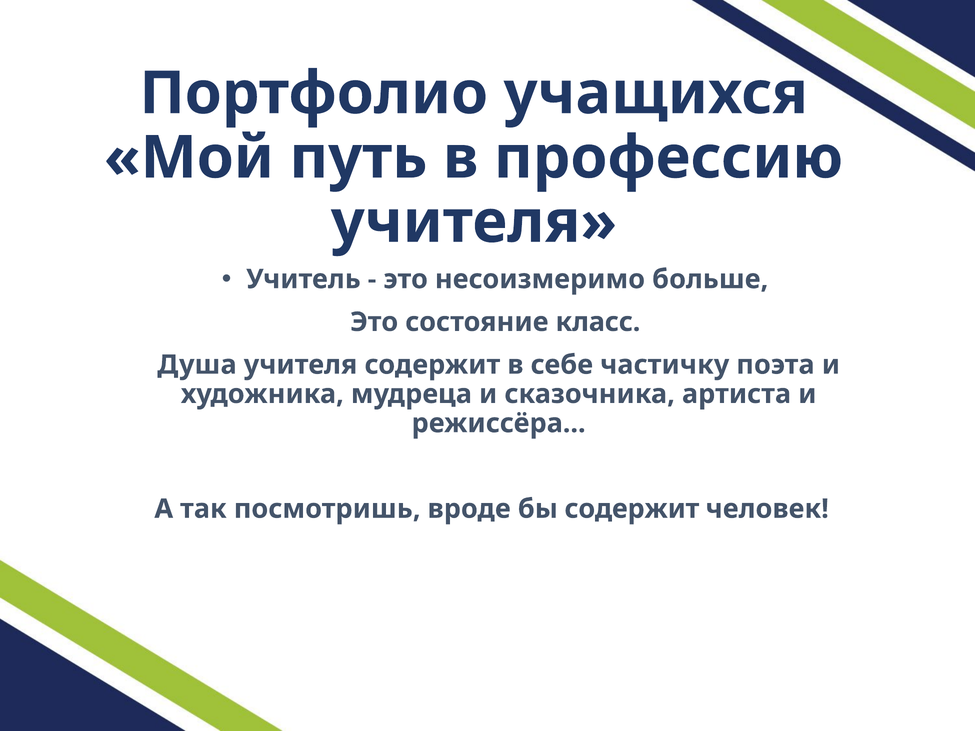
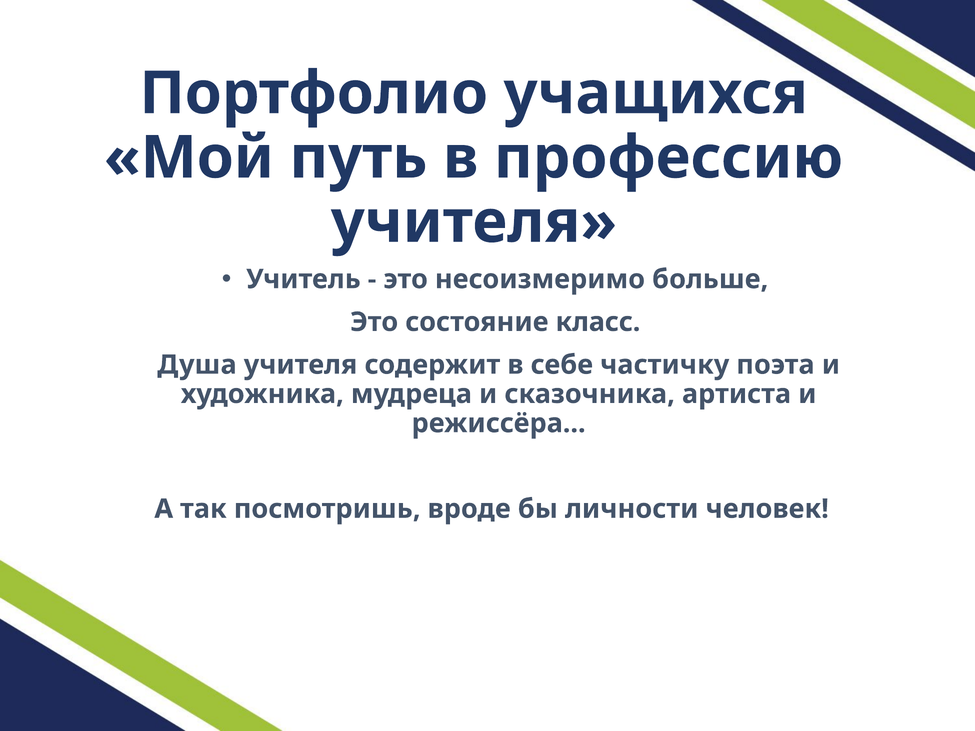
бы содержит: содержит -> личности (632, 509)
